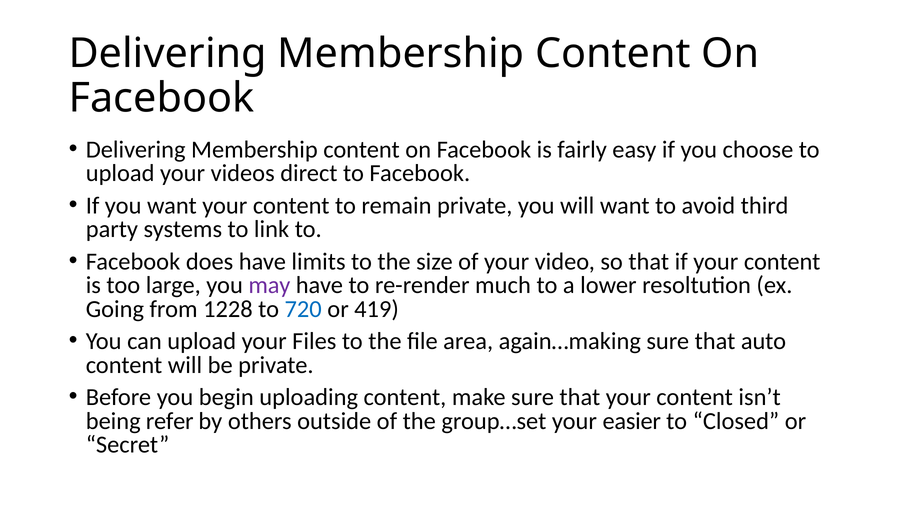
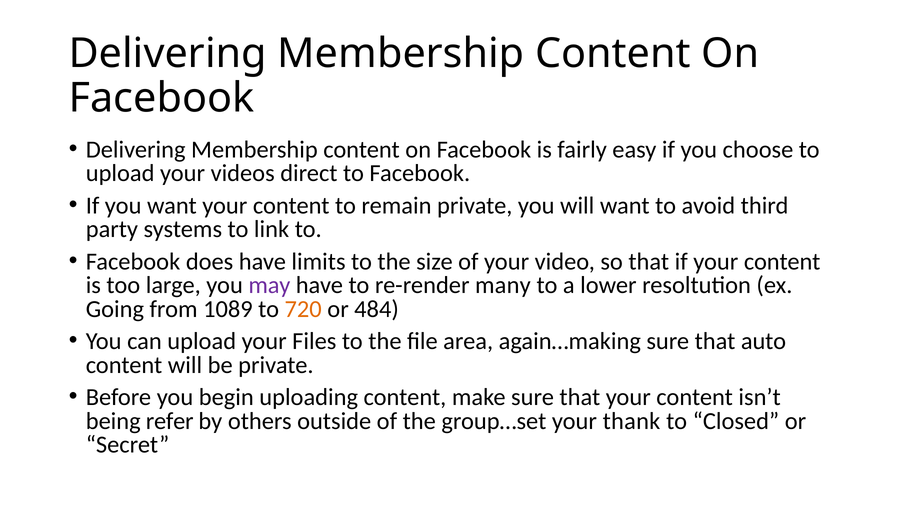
much: much -> many (503, 285)
1228: 1228 -> 1089 (228, 309)
720 colour: blue -> orange (303, 309)
419: 419 -> 484 (377, 309)
easier: easier -> thank (631, 421)
